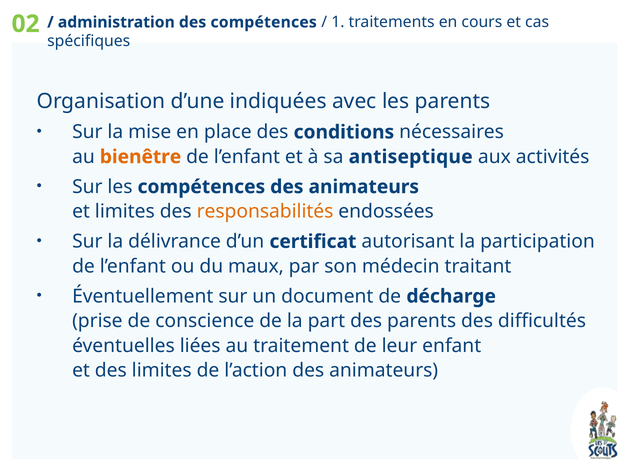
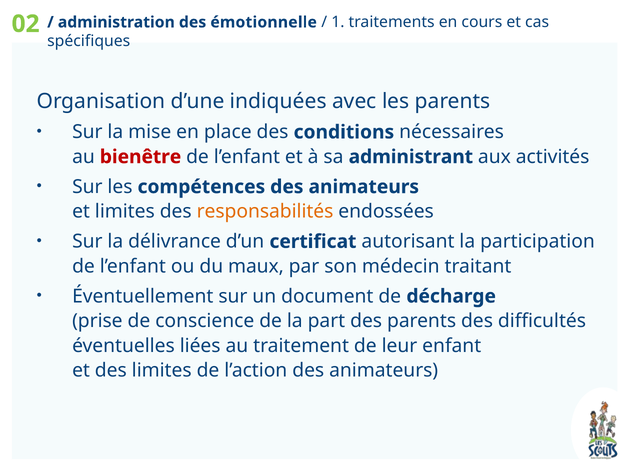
des compétences: compétences -> émotionnelle (264, 22)
bienêtre colour: orange -> red (141, 157)
antiseptique: antiseptique -> administrant (411, 157)
